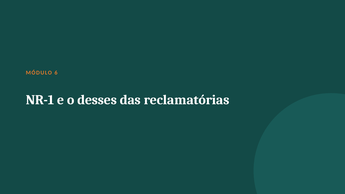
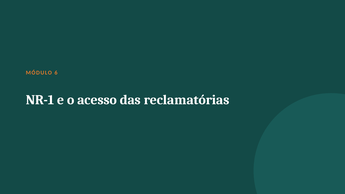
desses: desses -> acesso (97, 100)
